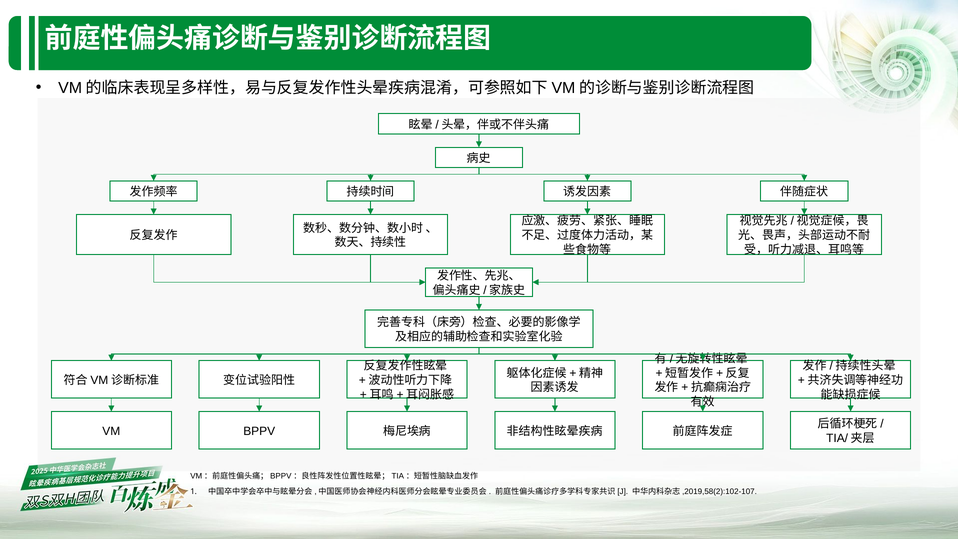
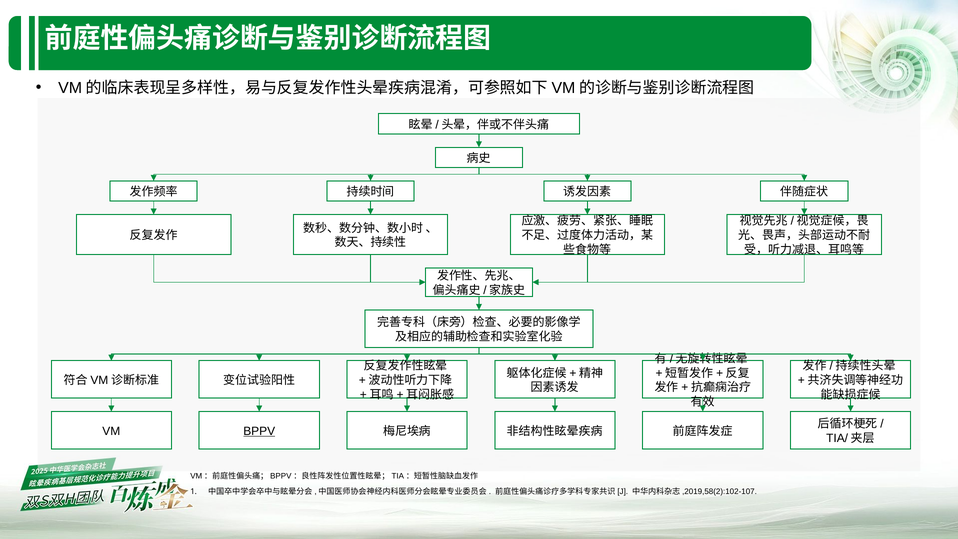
BPPV underline: none -> present (259, 431)
